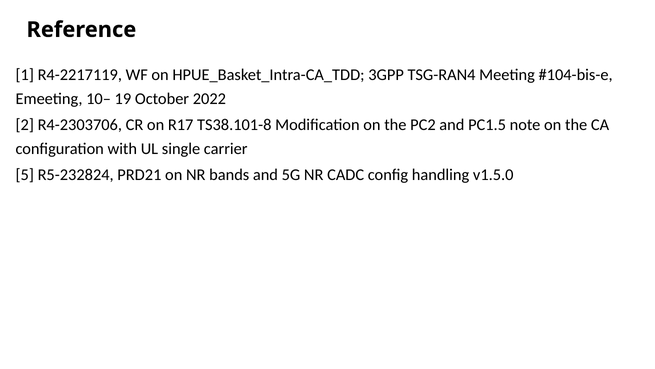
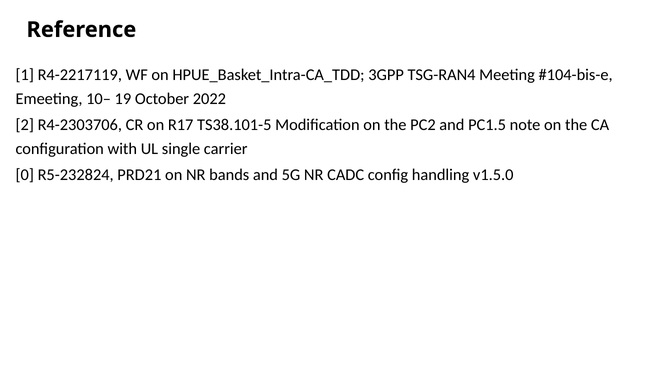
TS38.101-8: TS38.101-8 -> TS38.101-5 (234, 125)
5: 5 -> 0 (25, 175)
